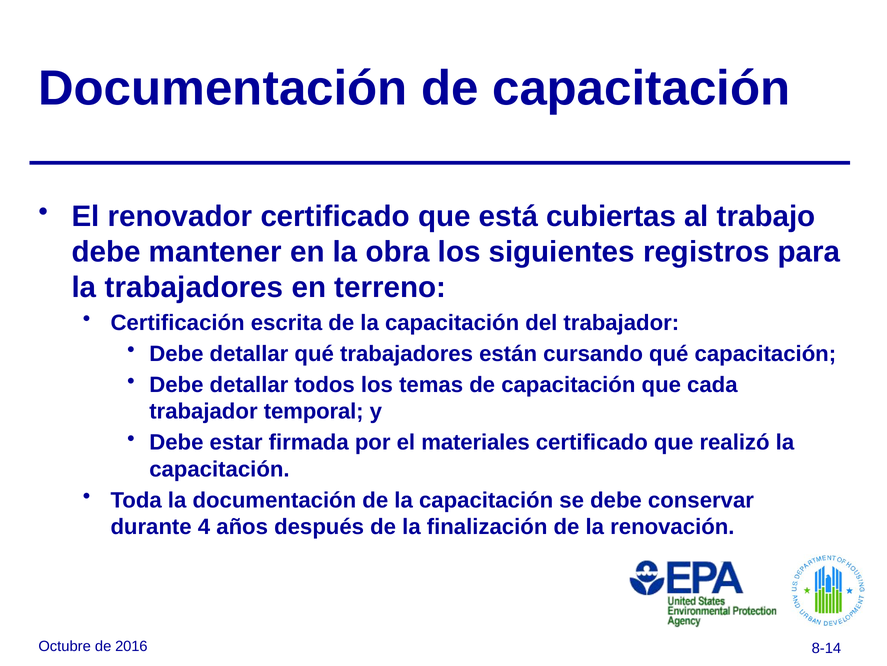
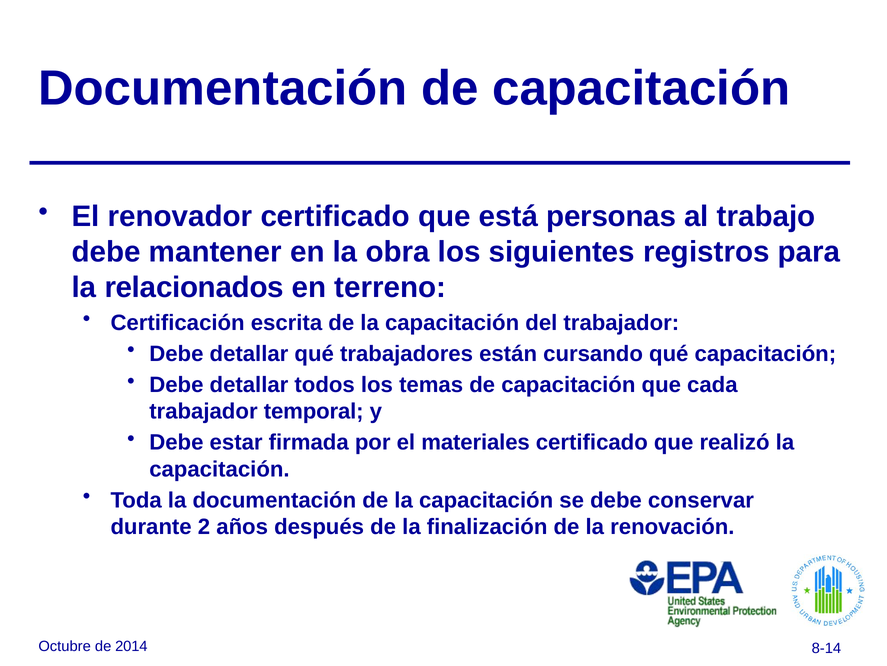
cubiertas: cubiertas -> personas (611, 216)
la trabajadores: trabajadores -> relacionados (194, 287)
4: 4 -> 2 (204, 526)
2016: 2016 -> 2014 (131, 646)
